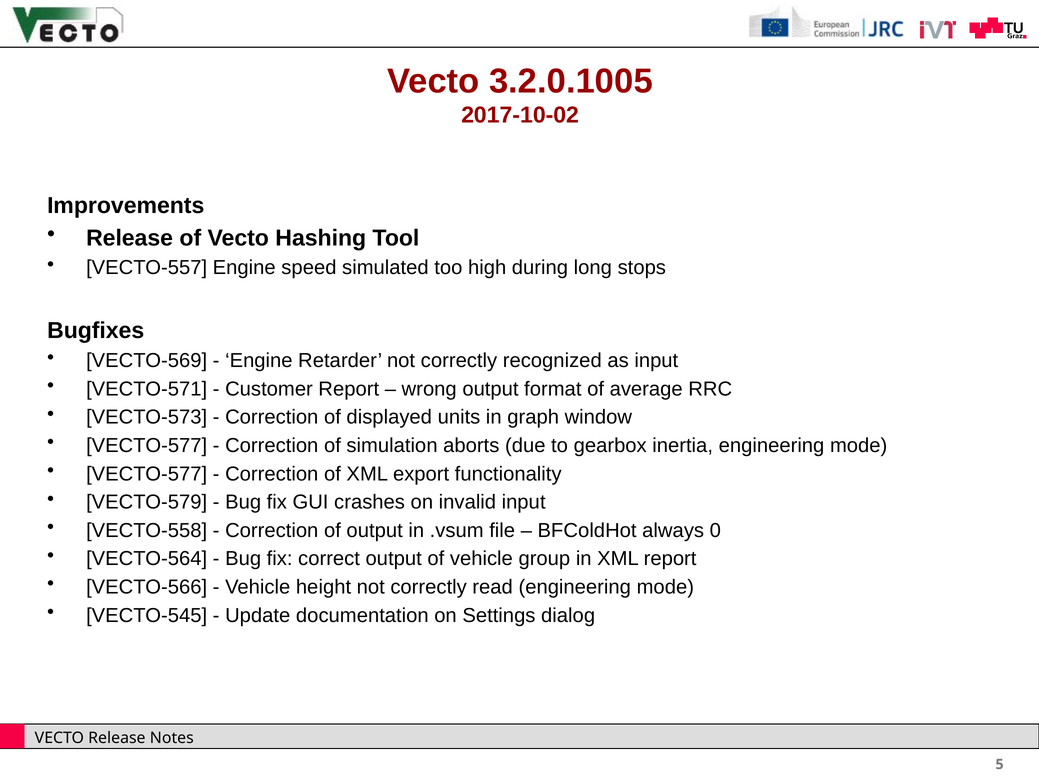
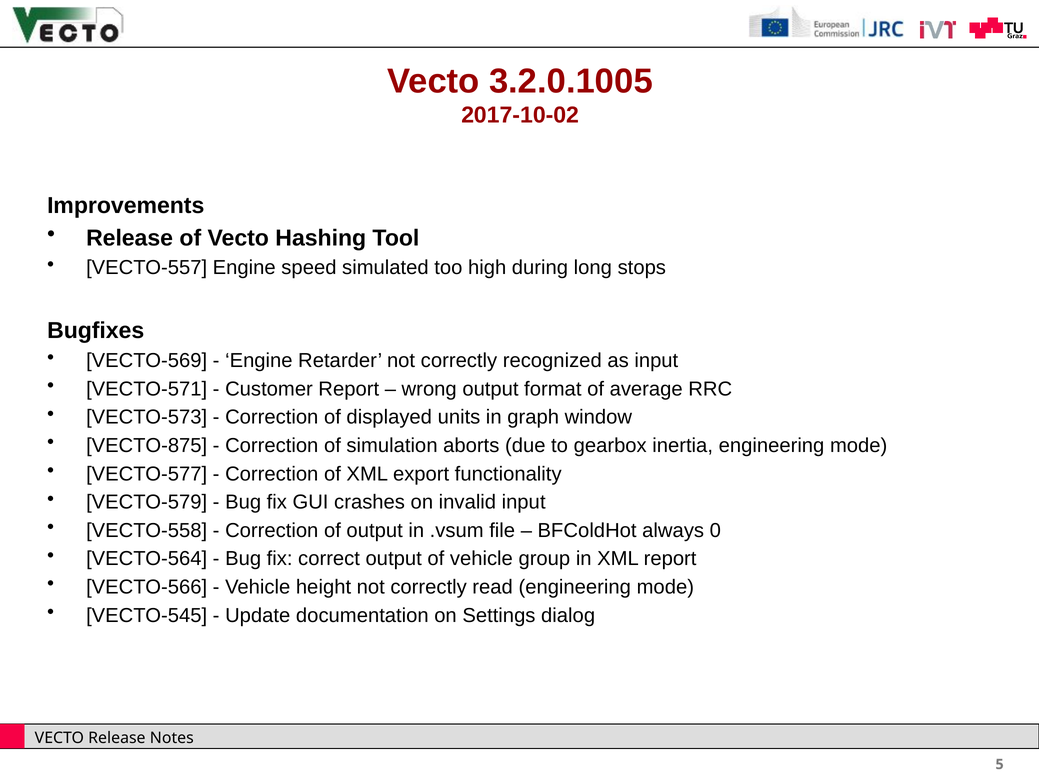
VECTO-577: VECTO-577 -> VECTO-875 (147, 446)
